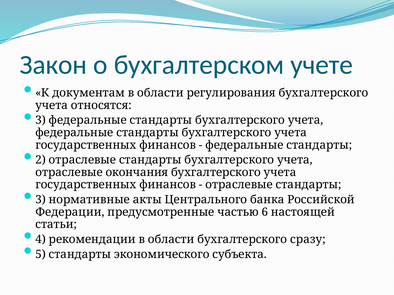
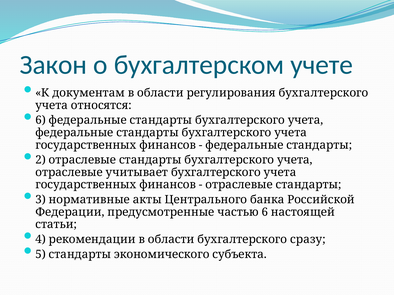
3: 3 -> 6 (41, 120)
окончания: окончания -> учитывает (137, 173)
